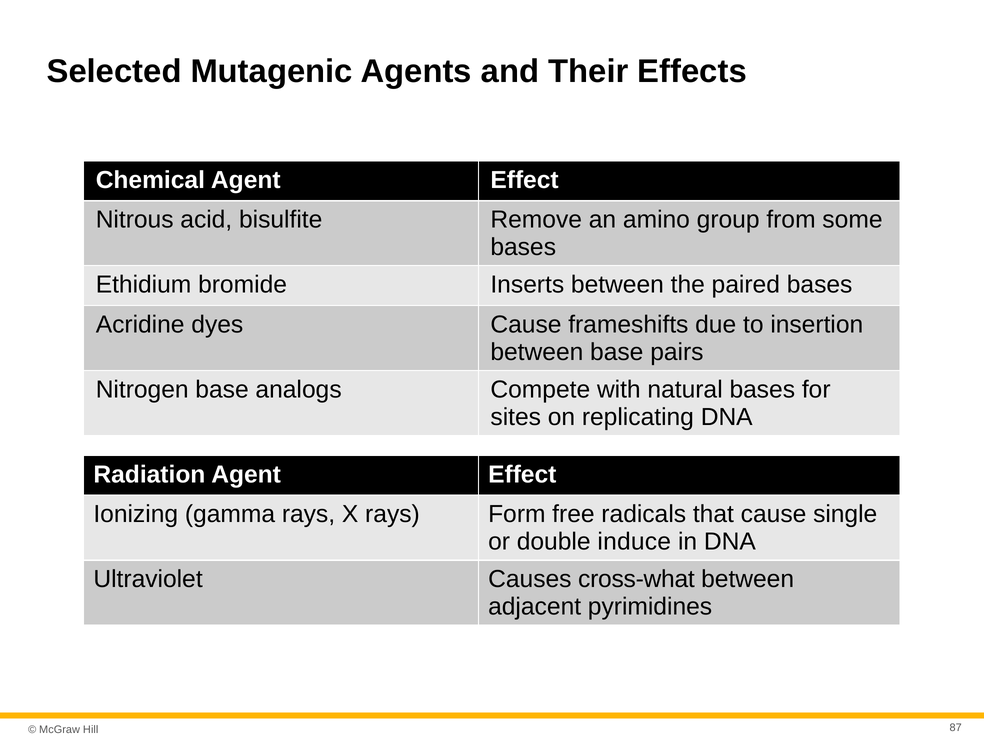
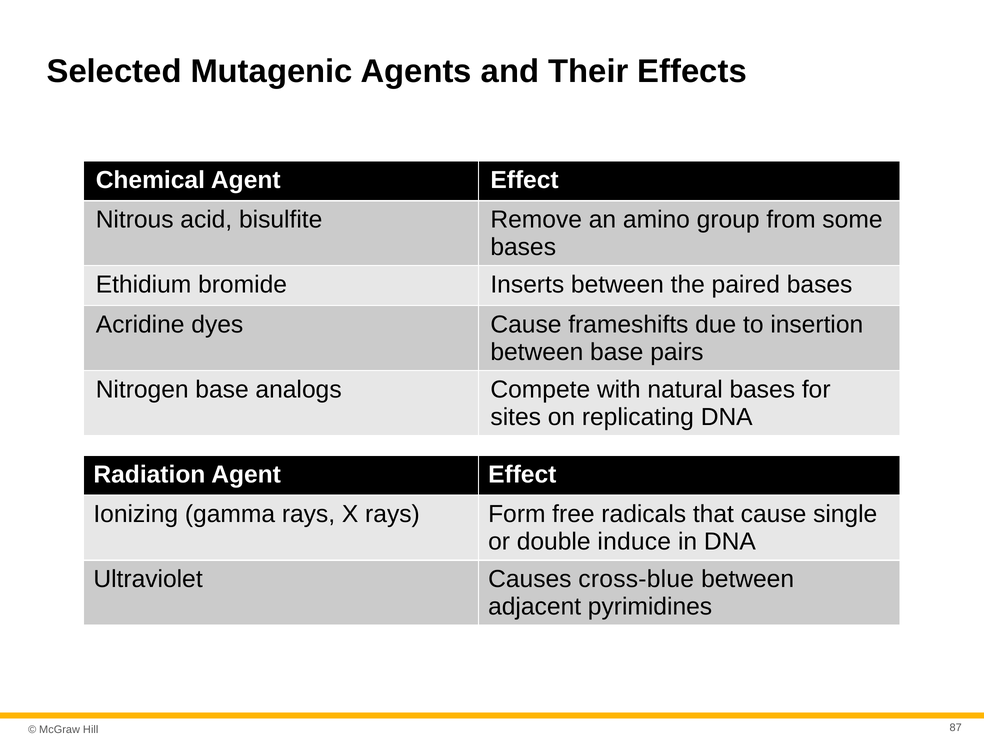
cross-what: cross-what -> cross-blue (636, 579)
